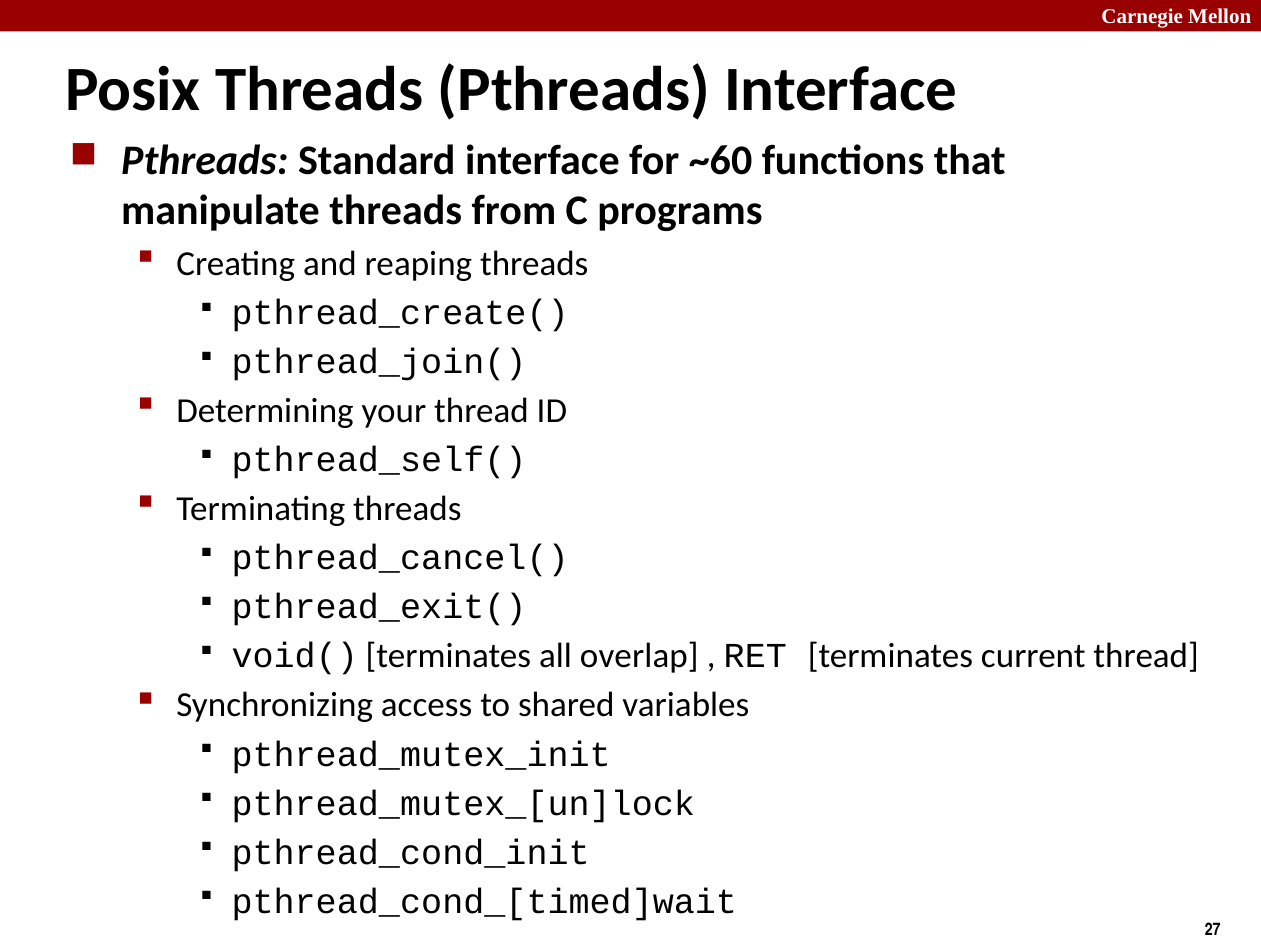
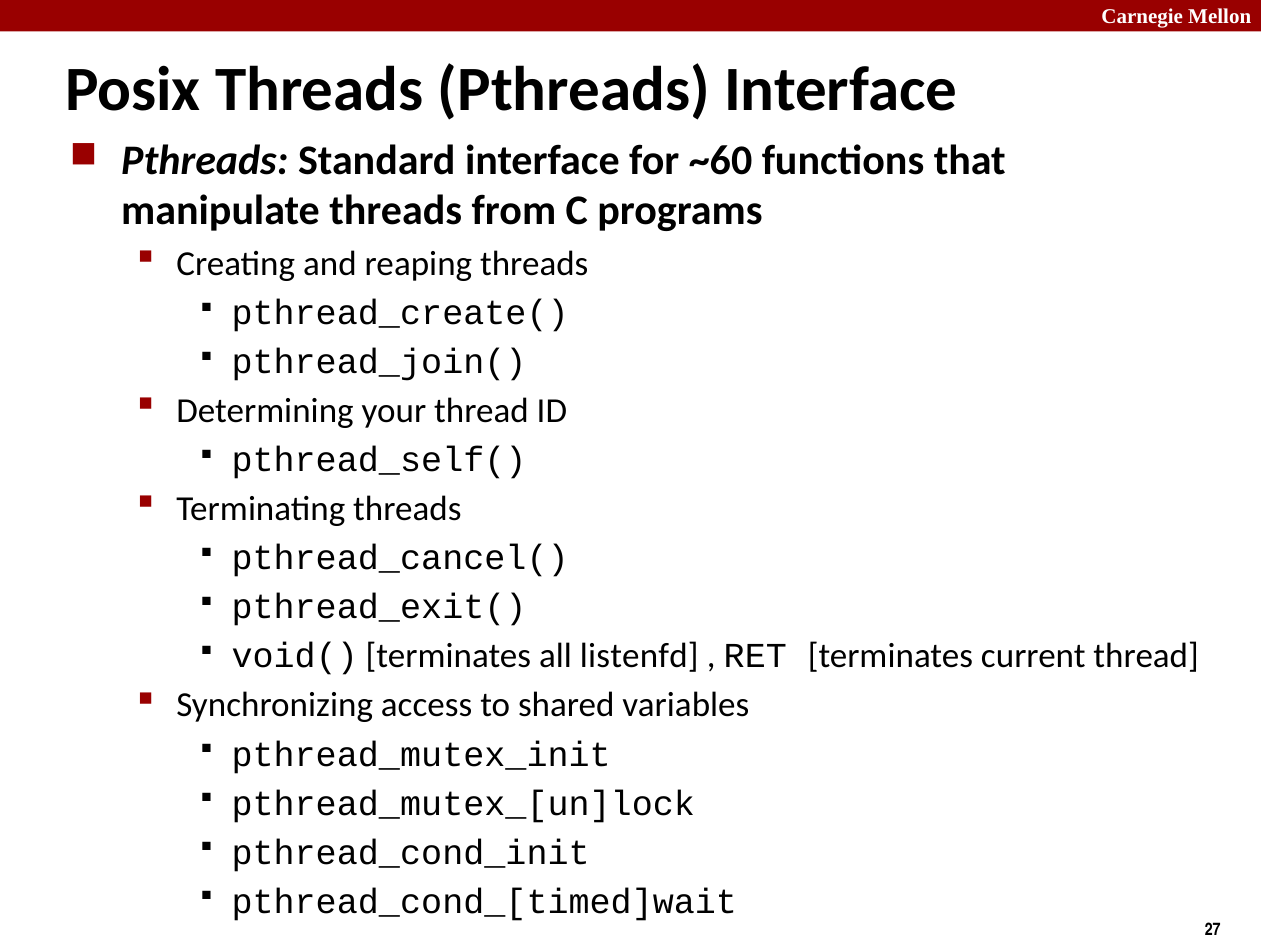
overlap: overlap -> listenfd (639, 656)
